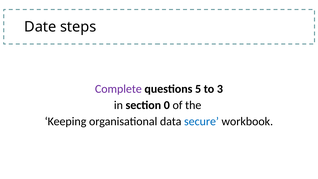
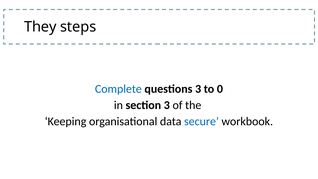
Date: Date -> They (40, 27)
Complete colour: purple -> blue (118, 89)
questions 5: 5 -> 3 (198, 89)
3: 3 -> 0 (220, 89)
section 0: 0 -> 3 (167, 105)
